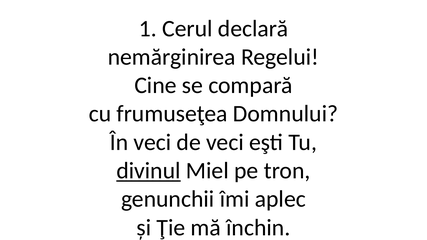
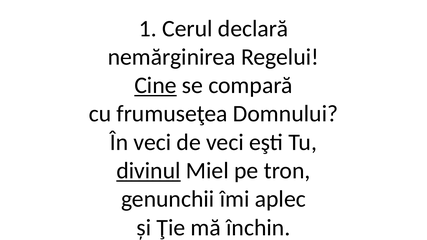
Cine underline: none -> present (155, 85)
